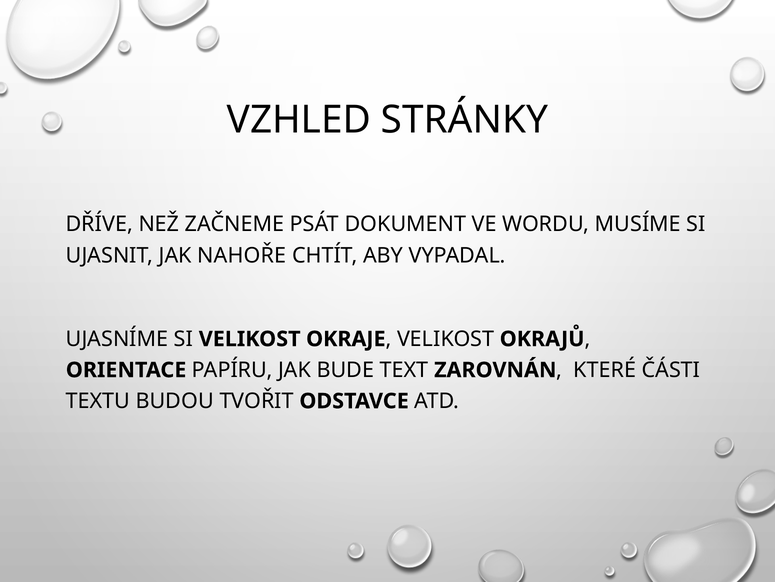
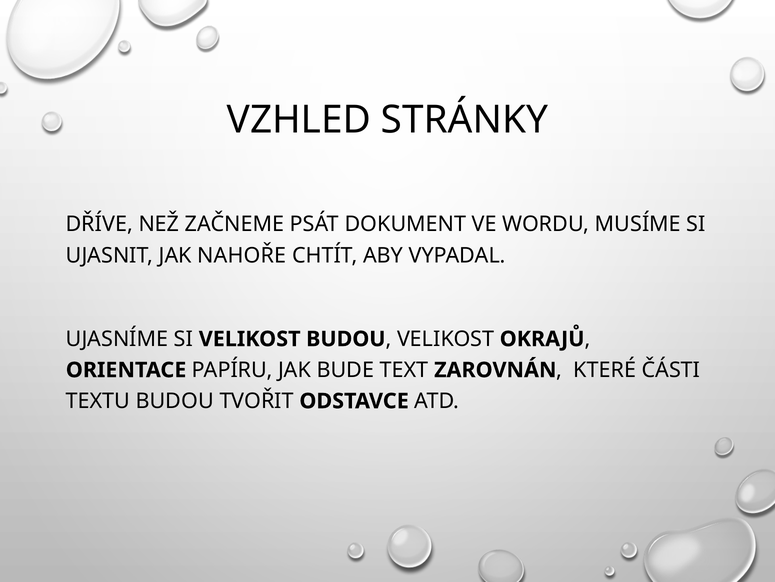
VELIKOST OKRAJE: OKRAJE -> BUDOU (346, 339)
